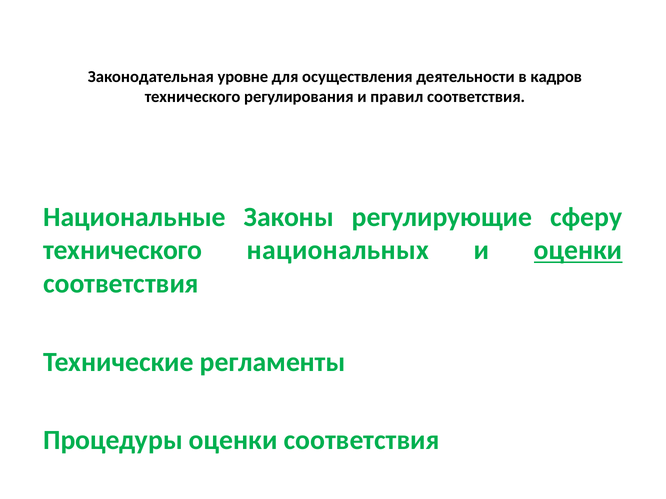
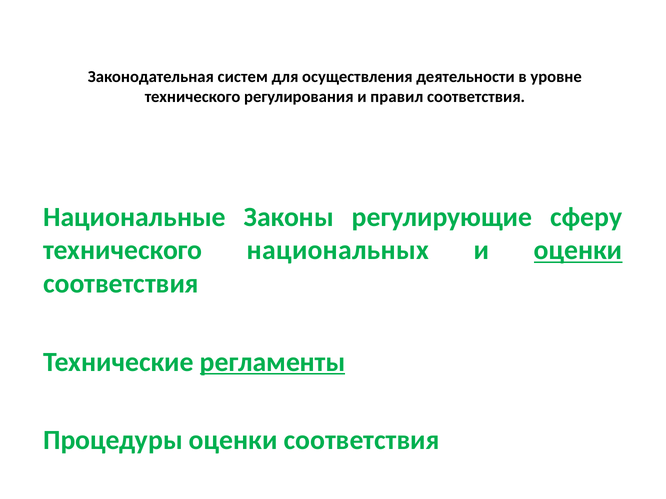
уровне: уровне -> систем (243, 77)
кадров: кадров -> уровне (556, 77)
регламенты underline: none -> present (273, 362)
